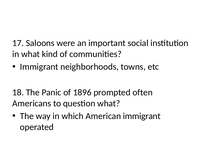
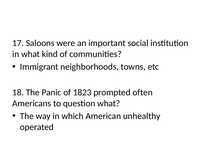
1896: 1896 -> 1823 (82, 92)
American immigrant: immigrant -> unhealthy (142, 116)
